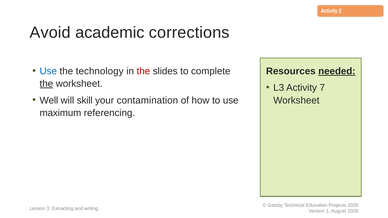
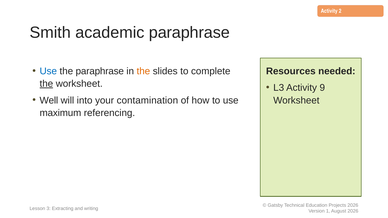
Avoid: Avoid -> Smith (50, 33)
academic corrections: corrections -> paraphrase (189, 33)
the technology: technology -> paraphrase (100, 71)
the colour: red -> orange (143, 71)
needed underline: present -> none (337, 71)
7: 7 -> 9 (322, 88)
skill: skill -> into (85, 100)
